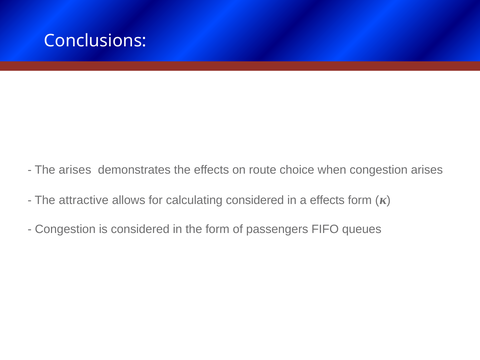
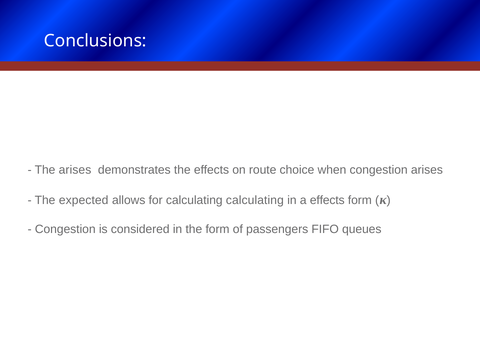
attractive: attractive -> expected (84, 200)
calculating considered: considered -> calculating (255, 200)
